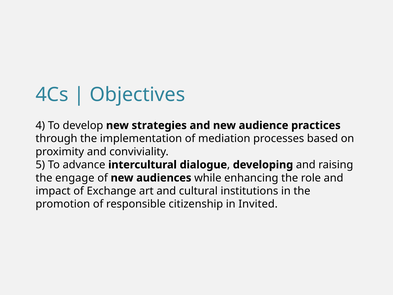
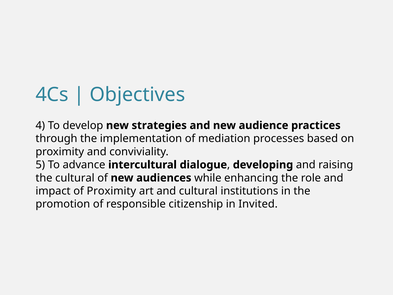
the engage: engage -> cultural (75, 178)
of Exchange: Exchange -> Proximity (111, 191)
